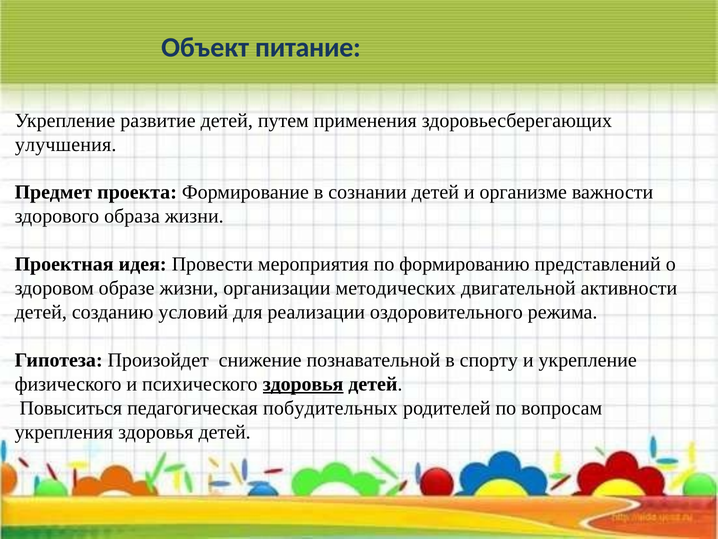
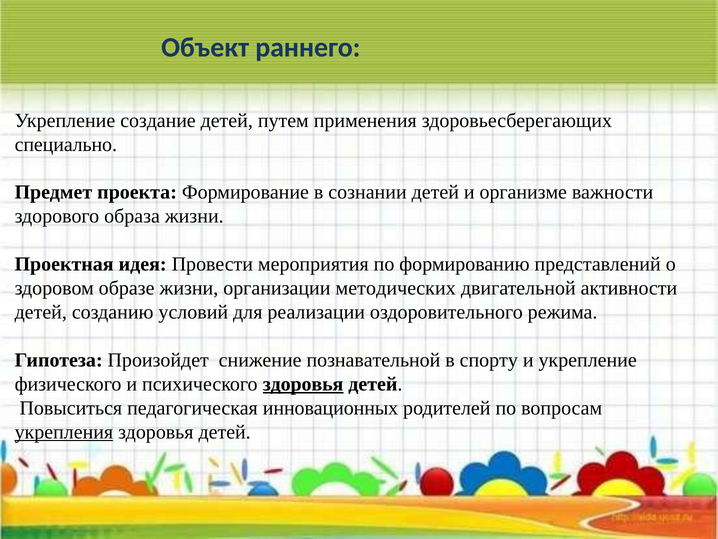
питание: питание -> раннего (308, 47)
развитие: развитие -> создание (158, 120)
улучшения: улучшения -> специально (66, 144)
побудительных: побудительных -> инновационных (331, 408)
укрепления underline: none -> present (64, 432)
